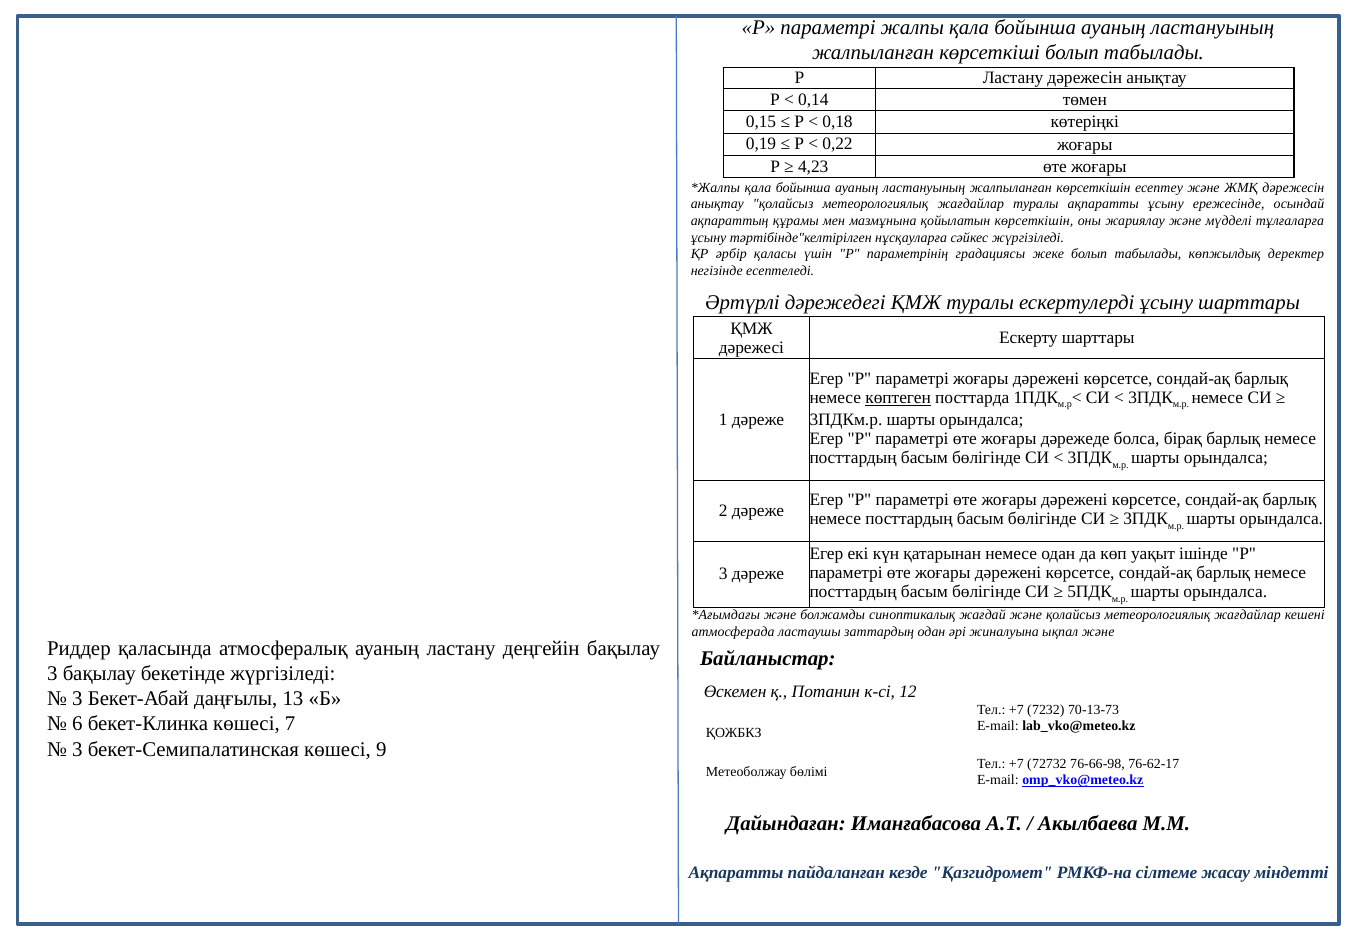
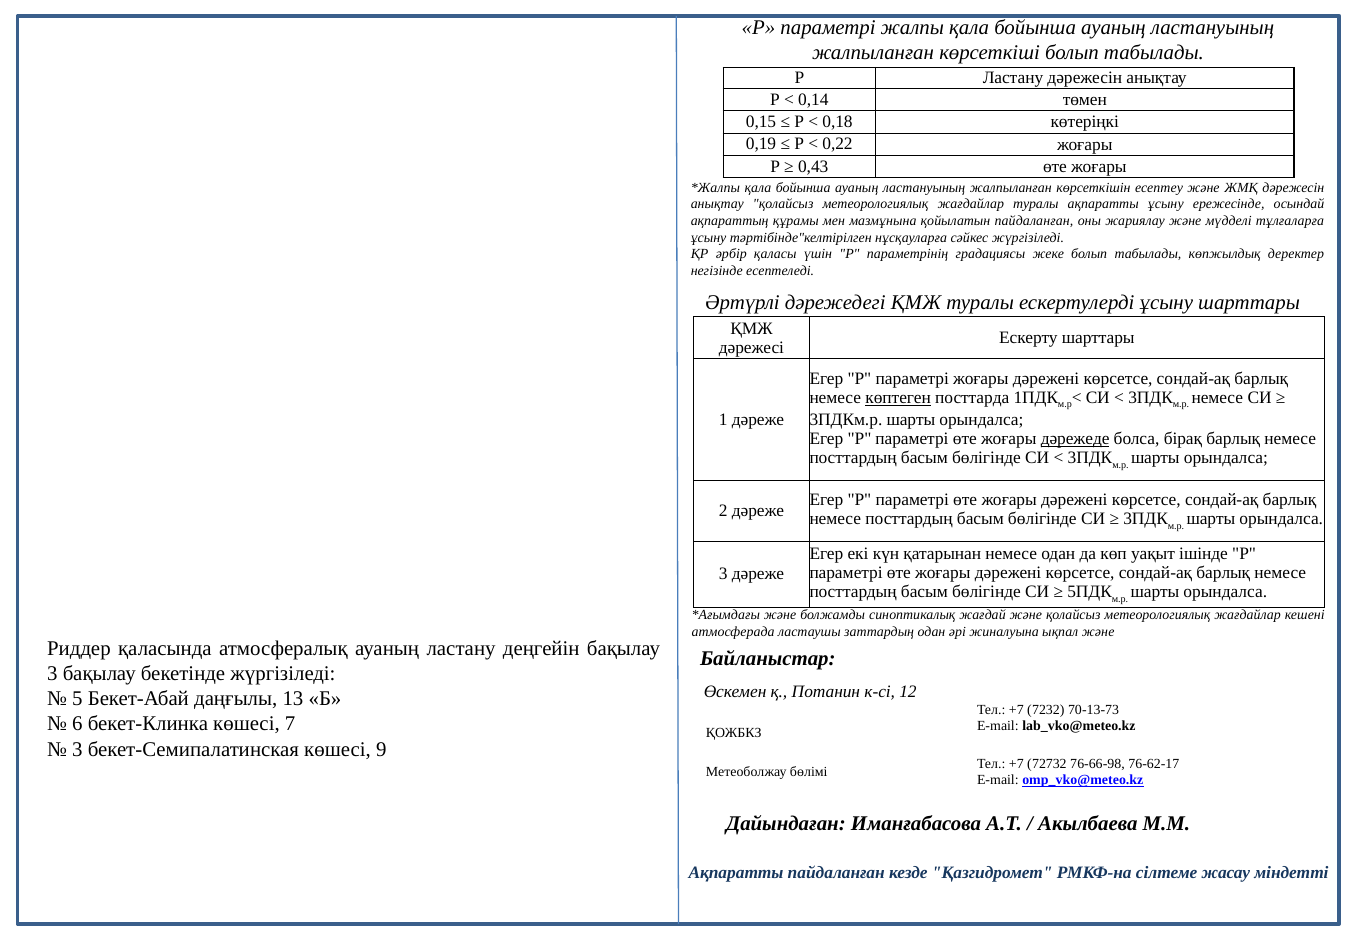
4,23: 4,23 -> 0,43 (813, 166)
қойылатын көрсеткішін: көрсеткішін -> пайдаланған (1034, 221)
дәрежеде underline: none -> present (1075, 439)
3: 3 -> 5 (77, 699)
